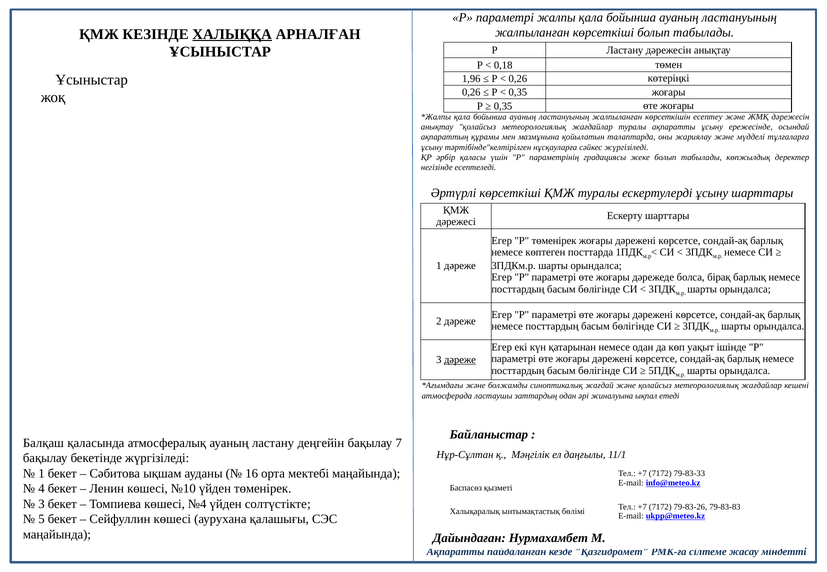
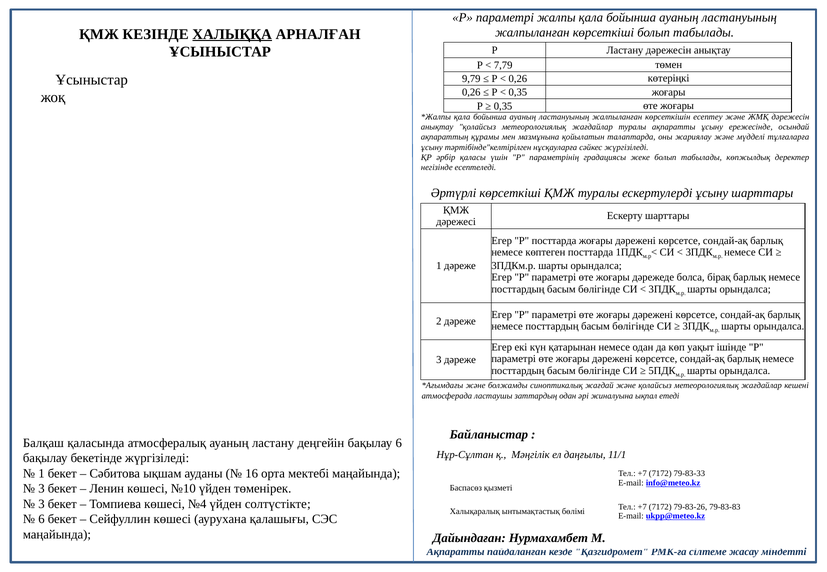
0,18: 0,18 -> 7,79 (503, 65)
1,96: 1,96 -> 9,79 (471, 79)
Р төменірек: төменірек -> посттарда (554, 241)
дәреже underline: present -> none (460, 360)
бақылау 7: 7 -> 6 (399, 443)
4: 4 -> 3 (41, 489)
5: 5 -> 6 (41, 520)
